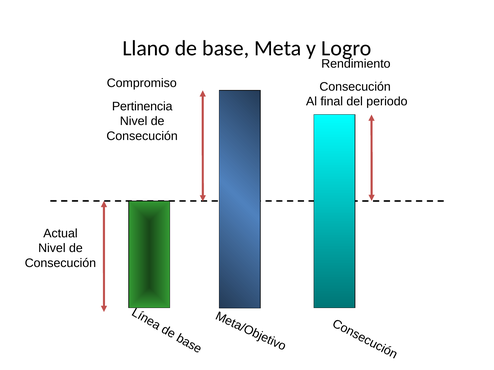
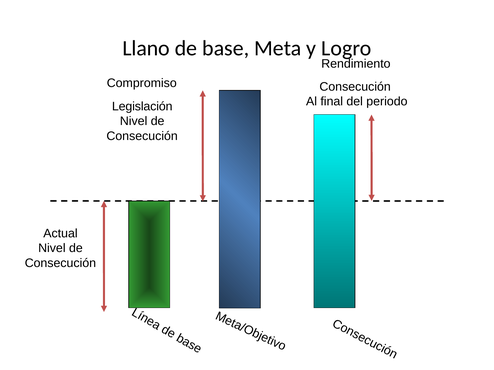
Pertinencia: Pertinencia -> Legislación (142, 106)
